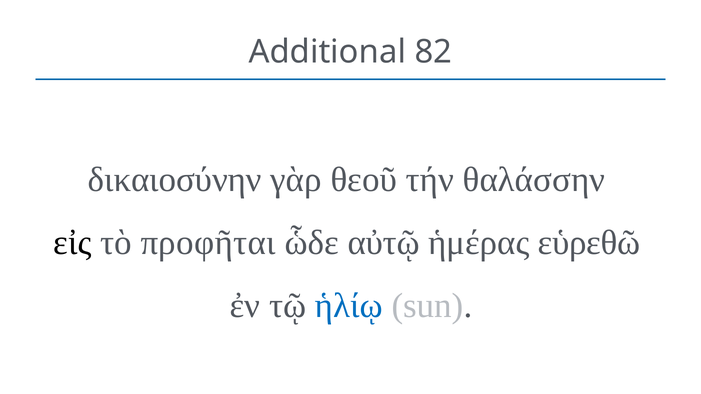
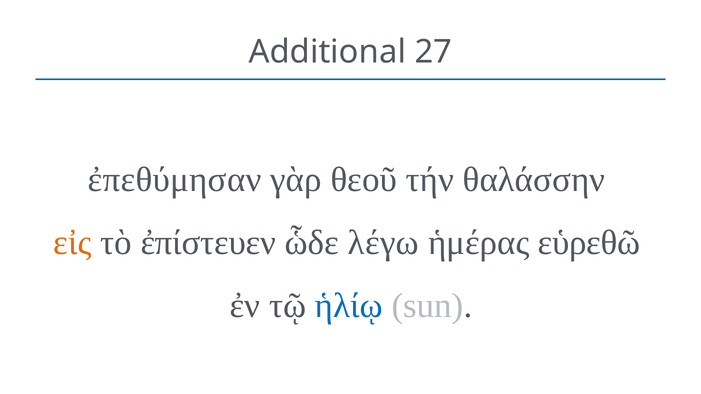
82: 82 -> 27 (433, 52)
δικαιοσύνην: δικαιοσύνην -> ἐπεθύμησαν (175, 180)
εἰς colour: black -> orange (72, 243)
προφῆται: προφῆται -> ἐπίστευεν (208, 243)
αὐτῷ: αὐτῷ -> λέγω (383, 243)
